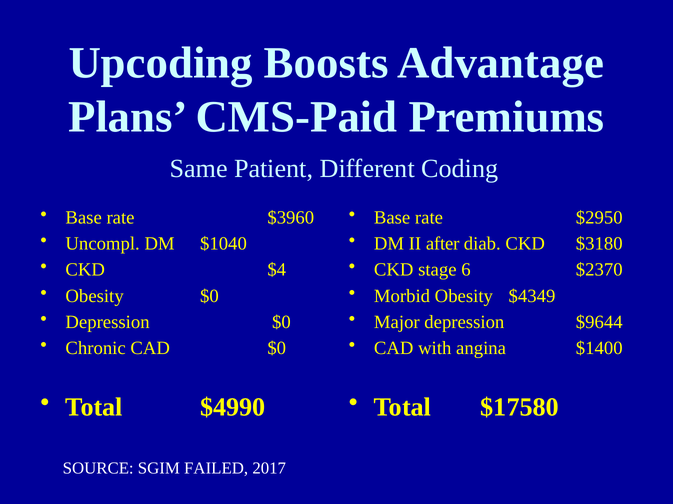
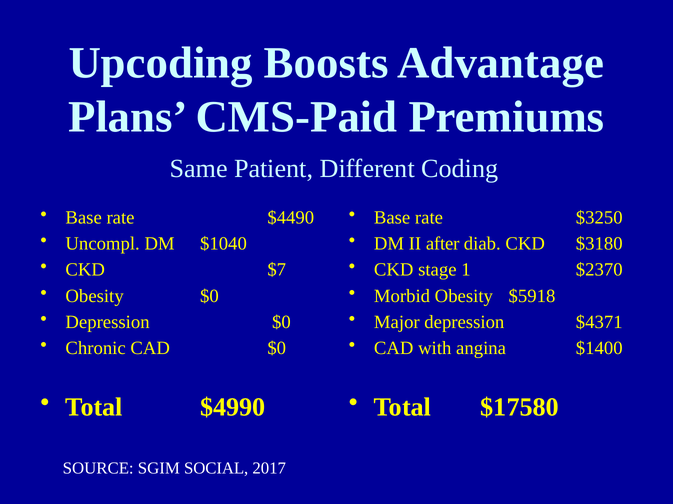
$3960: $3960 -> $4490 (291, 218)
$2950: $2950 -> $3250 (599, 218)
$4: $4 -> $7 (277, 270)
6: 6 -> 1 (466, 270)
$4349: $4349 -> $5918 (532, 296)
$9644: $9644 -> $4371 (599, 323)
FAILED: FAILED -> SOCIAL (216, 469)
